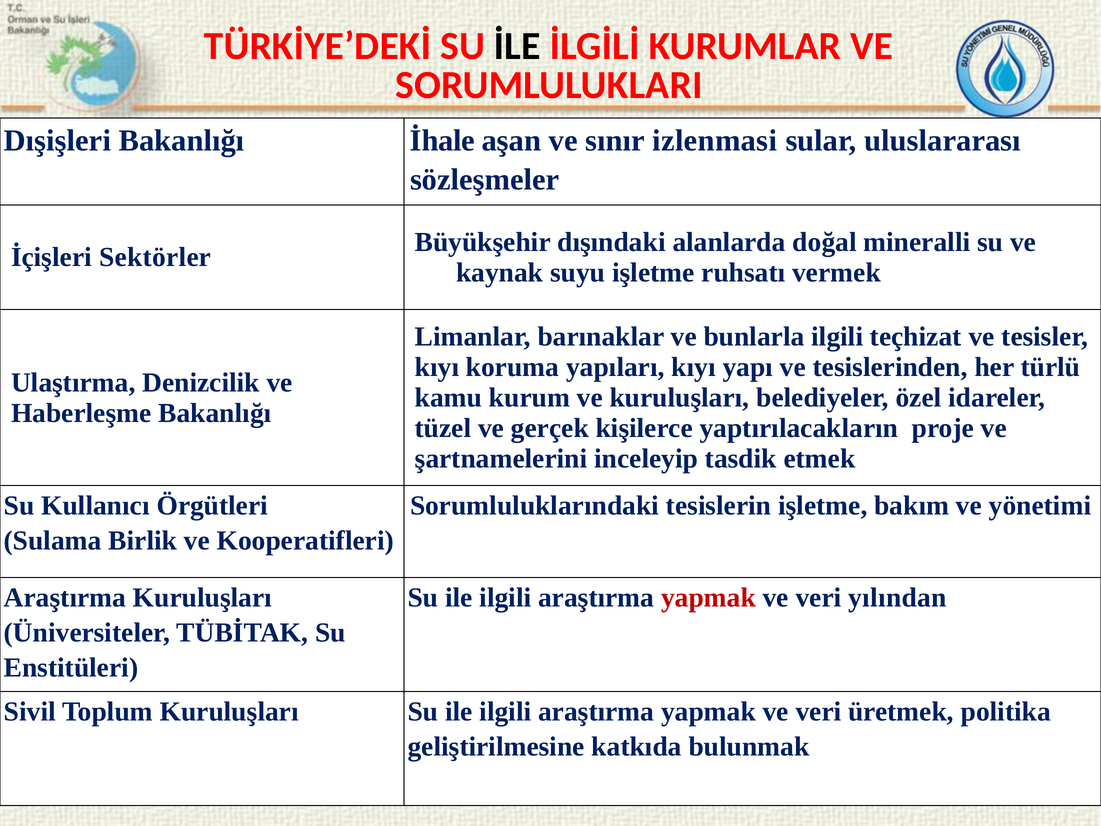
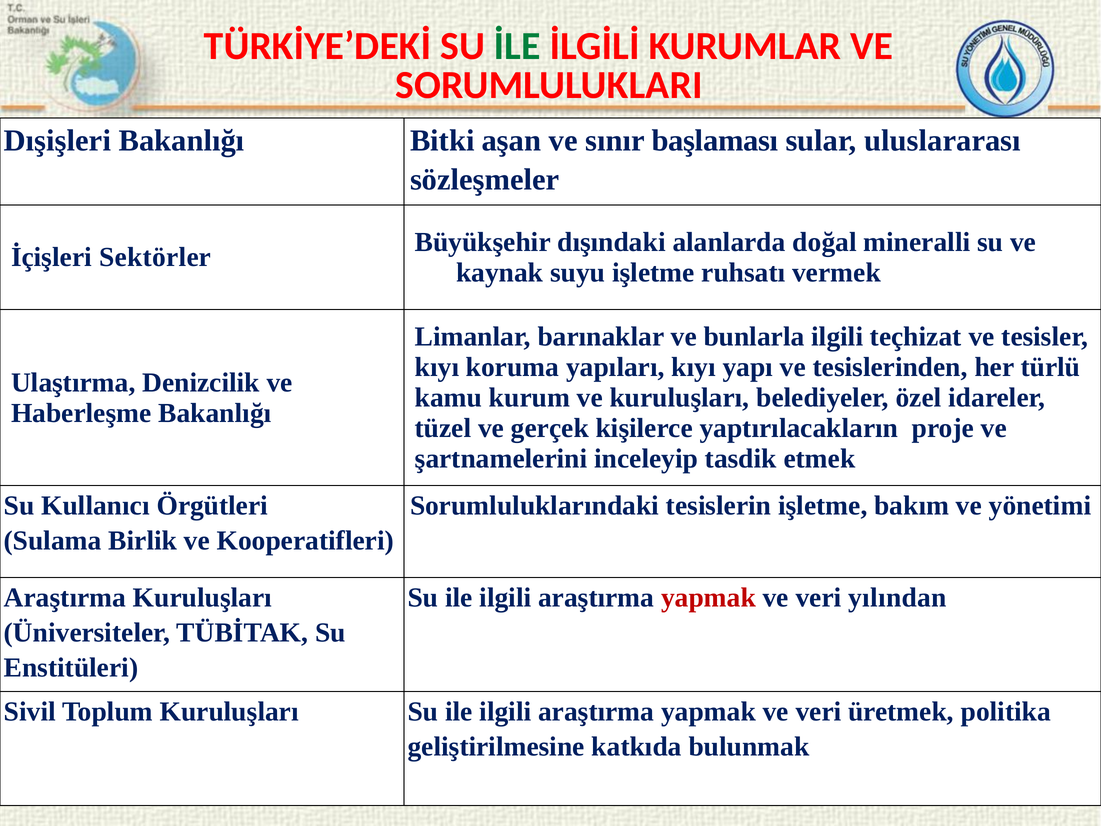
İLE colour: black -> green (517, 46)
İhale: İhale -> Bitki (442, 140)
izlenmasi: izlenmasi -> başlaması (715, 140)
